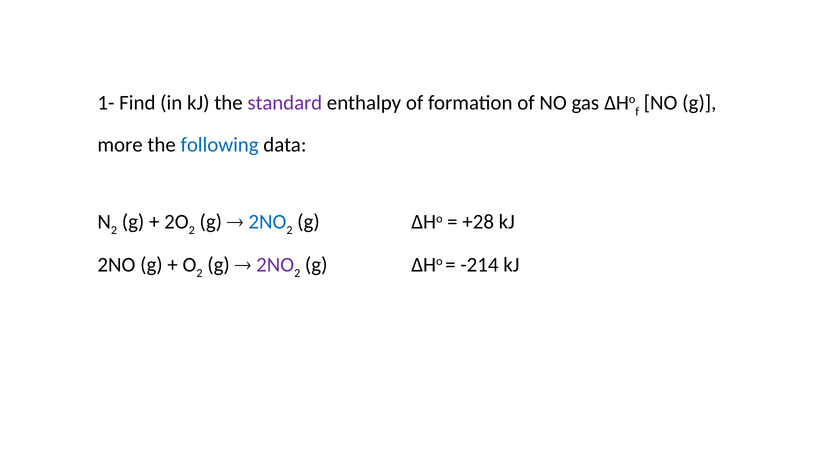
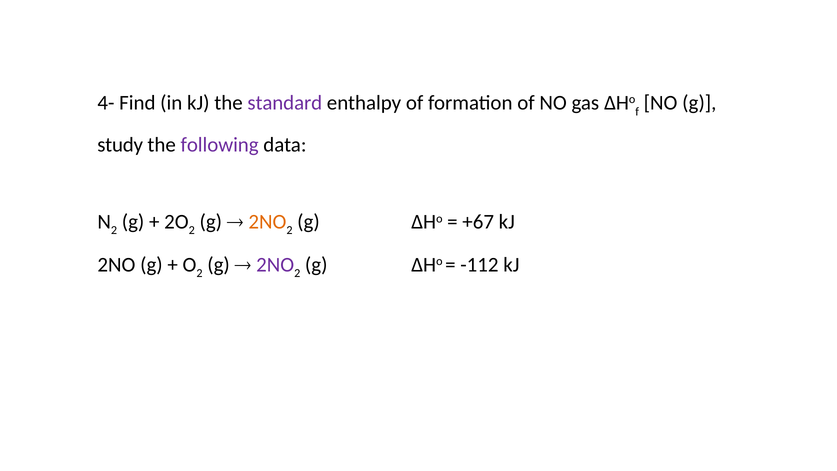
1-: 1- -> 4- (106, 103)
more: more -> study (120, 145)
following colour: blue -> purple (220, 145)
2NO colour: blue -> orange (267, 222)
+28: +28 -> +67 (478, 222)
-214: -214 -> -112 (479, 265)
